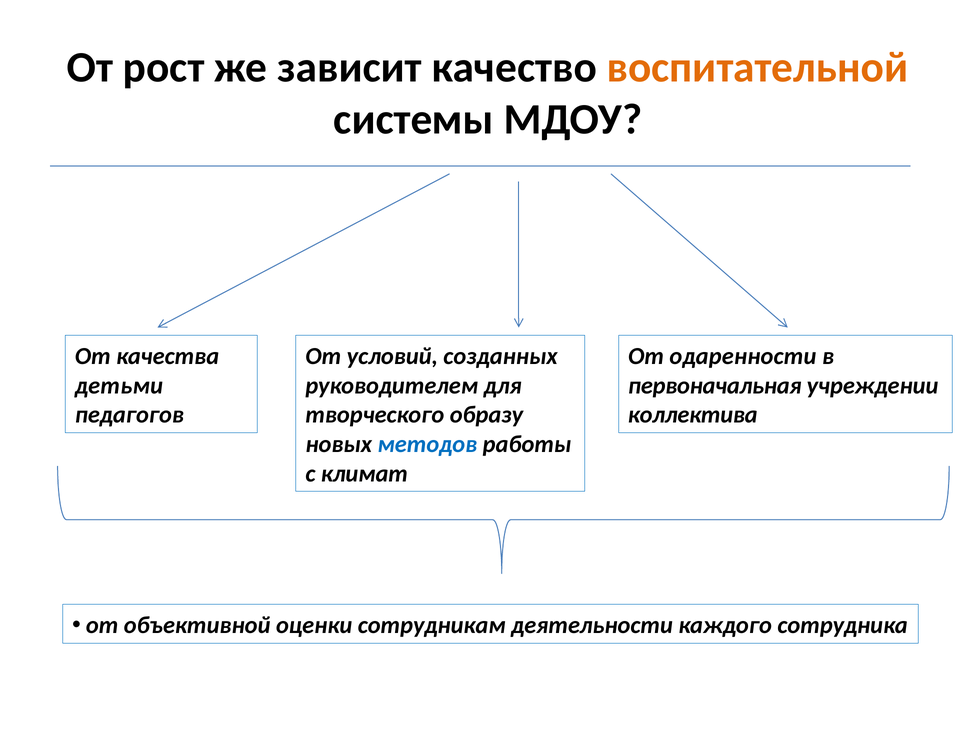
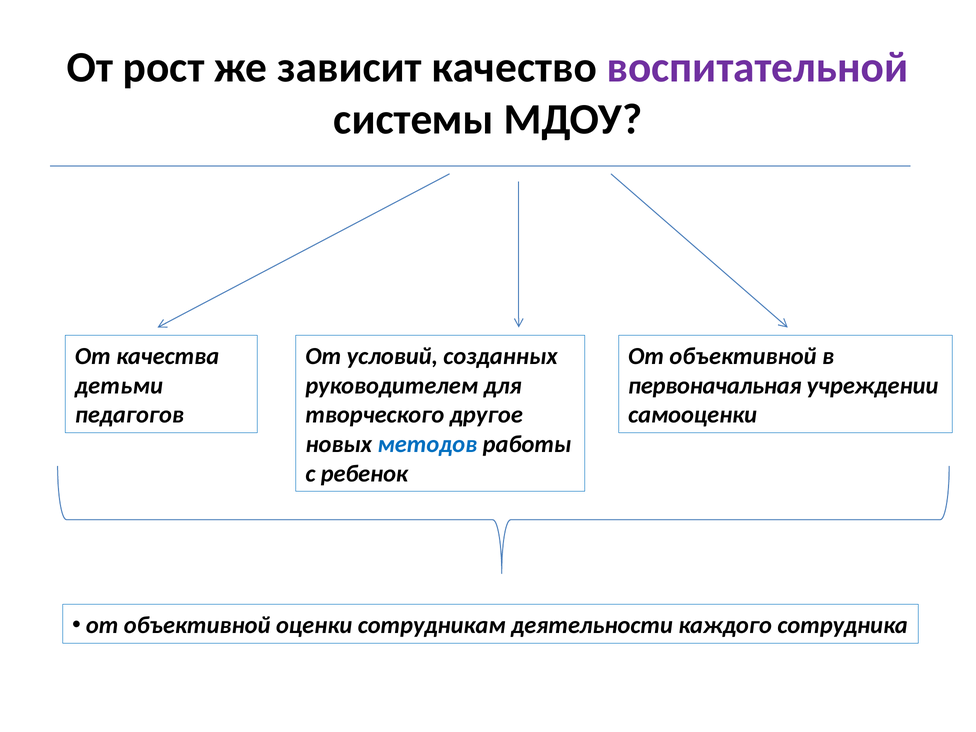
воспитательной colour: orange -> purple (757, 67)
одаренности: одаренности -> объективной (743, 356)
образу: образу -> другое (486, 415)
коллектива: коллектива -> самооценки (693, 415)
климат: климат -> ребенок (364, 473)
